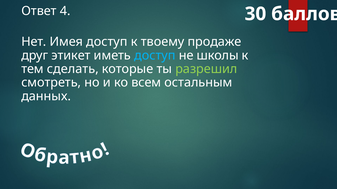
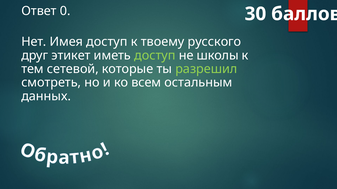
4: 4 -> 0 (65, 11)
продаже: продаже -> русского (214, 42)
доступ colour: light blue -> light green (155, 56)
сделать: сделать -> сетевой (73, 69)
